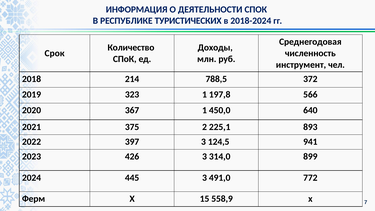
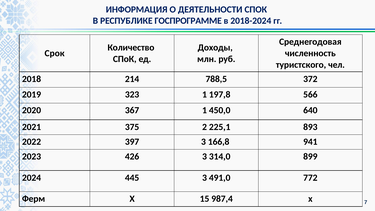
ТУРИСТИЧЕСКИХ: ТУРИСТИЧЕСКИХ -> ГОСПРОГРАММЕ (188, 21)
инструмент: инструмент -> туристского (301, 65)
124,5: 124,5 -> 166,8 (219, 142)
558,9: 558,9 -> 987,4 (222, 199)
